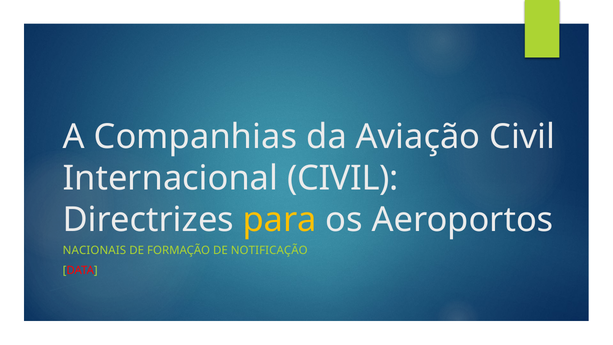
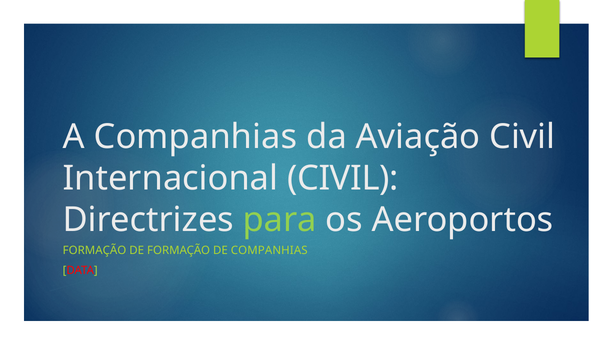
para colour: yellow -> light green (280, 220)
NACIONAIS: NACIONAIS -> FORMAÇÃO (94, 250)
DE NOTIFICAÇÃO: NOTIFICAÇÃO -> COMPANHIAS (269, 250)
